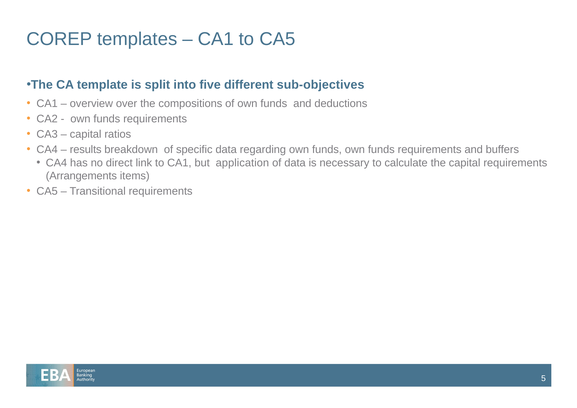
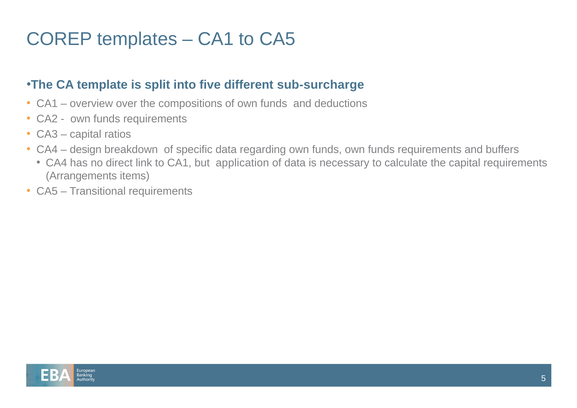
sub-objectives: sub-objectives -> sub-surcharge (321, 85)
results: results -> design (86, 150)
